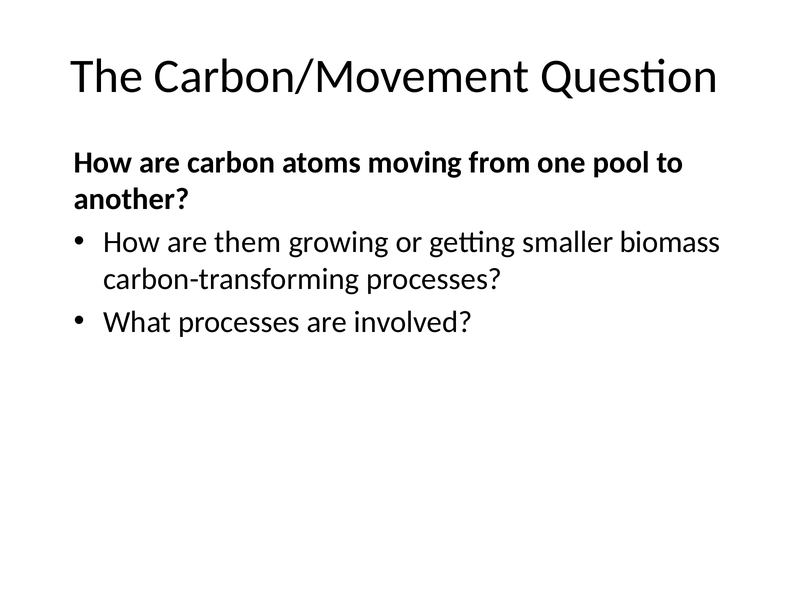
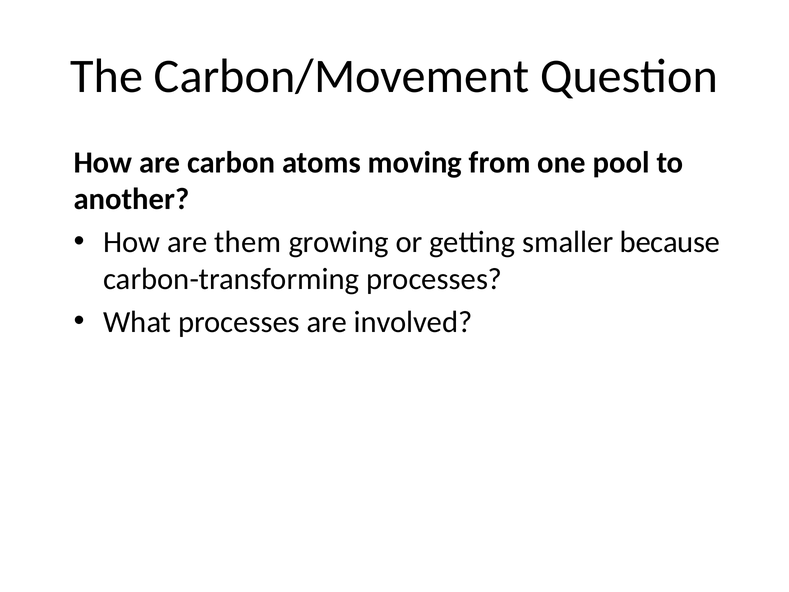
biomass: biomass -> because (670, 242)
